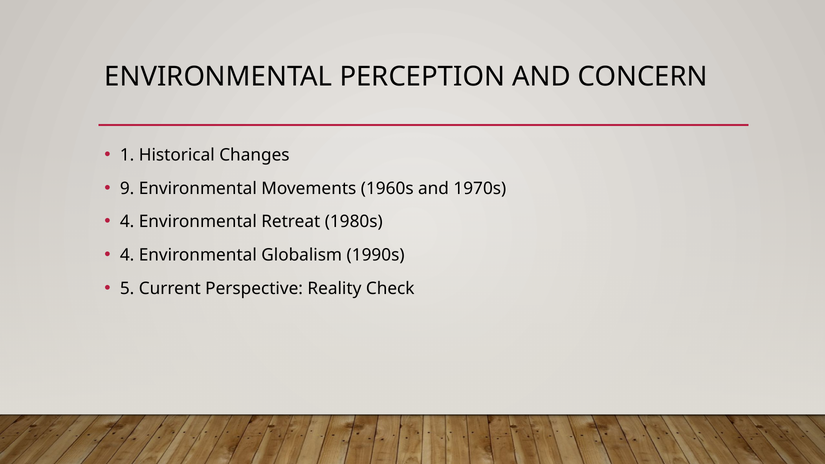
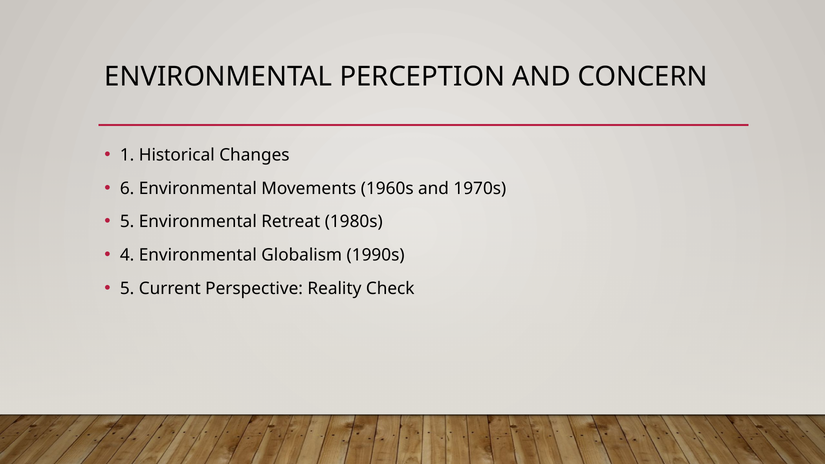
9: 9 -> 6 (127, 188)
4: 4 -> 5 (127, 222)
